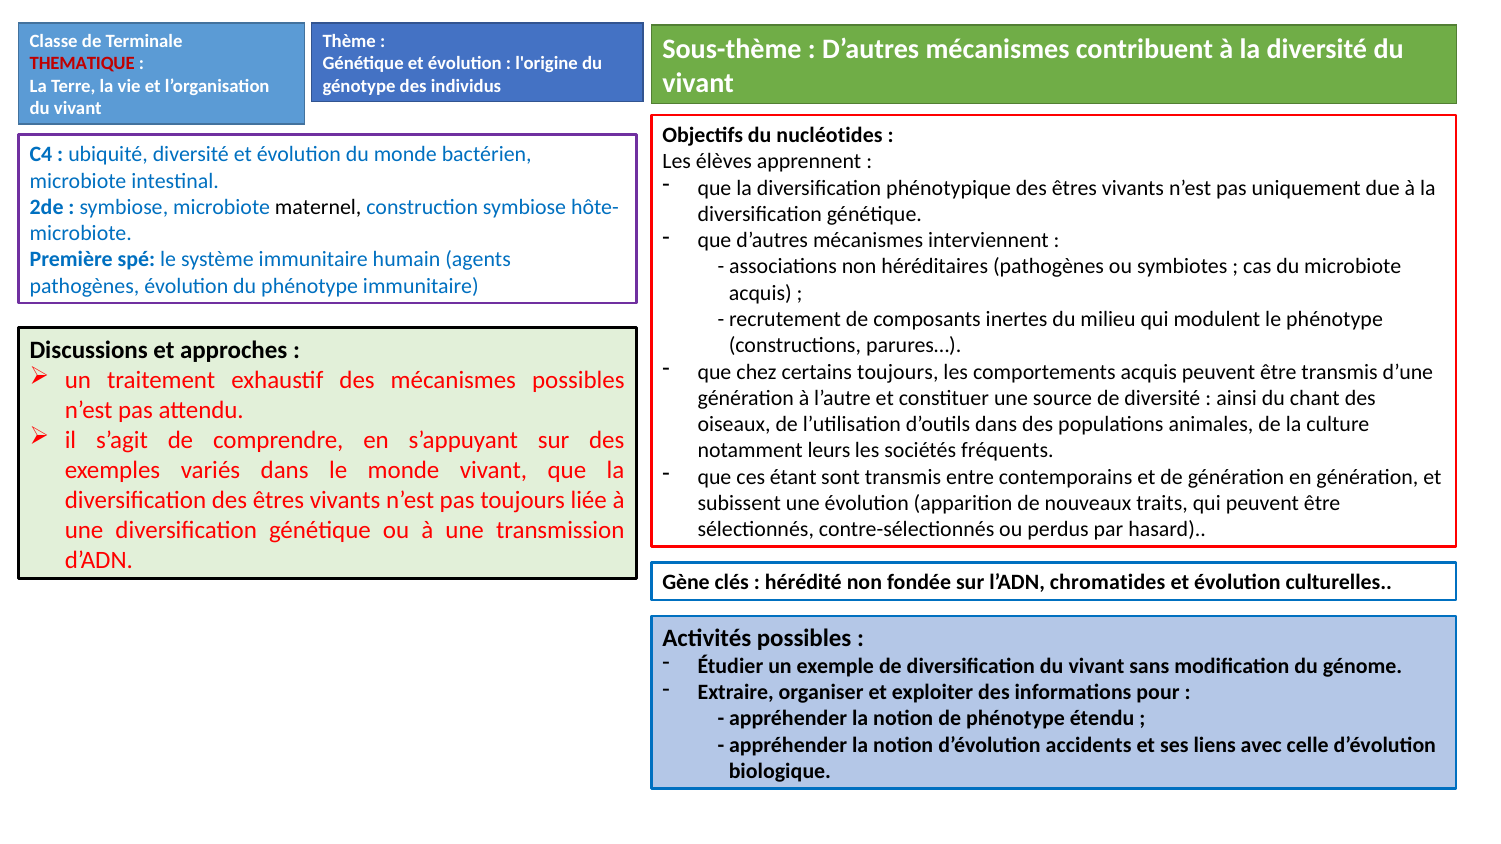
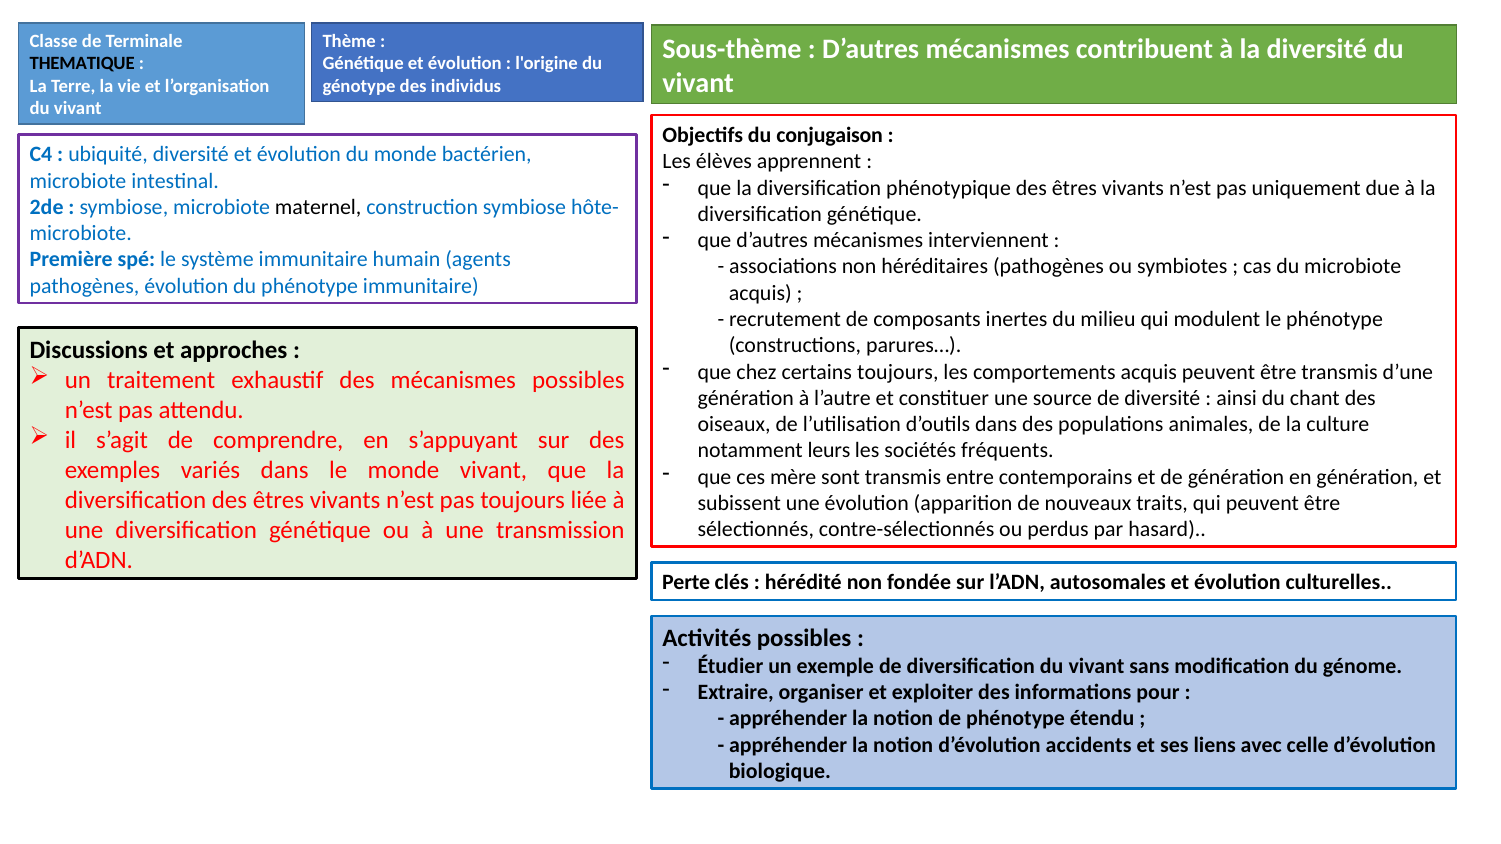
THEMATIQUE colour: red -> black (82, 64)
nucléotides: nucléotides -> conjugaison (830, 135)
étant: étant -> mère (793, 477)
Gène: Gène -> Perte (686, 583)
chromatides: chromatides -> autosomales (1108, 583)
